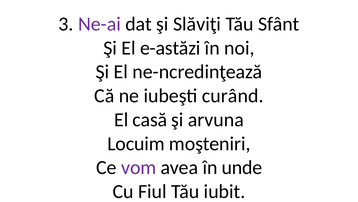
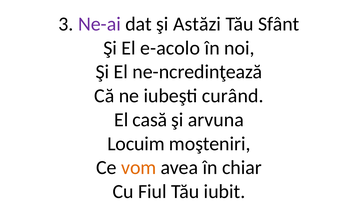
Slăviţi: Slăviţi -> Astăzi (197, 24)
e-astăzi: e-astăzi -> e-acolo (170, 48)
vom colour: purple -> orange (139, 167)
unde: unde -> chiar (242, 167)
